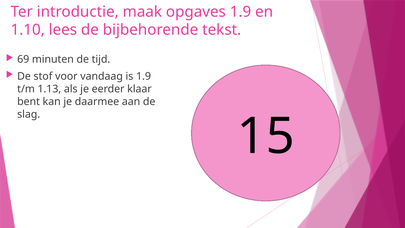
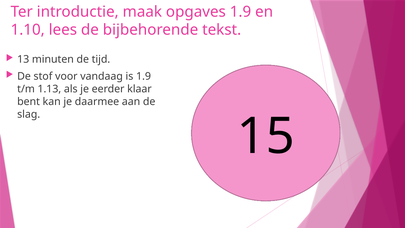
69: 69 -> 13 (23, 59)
